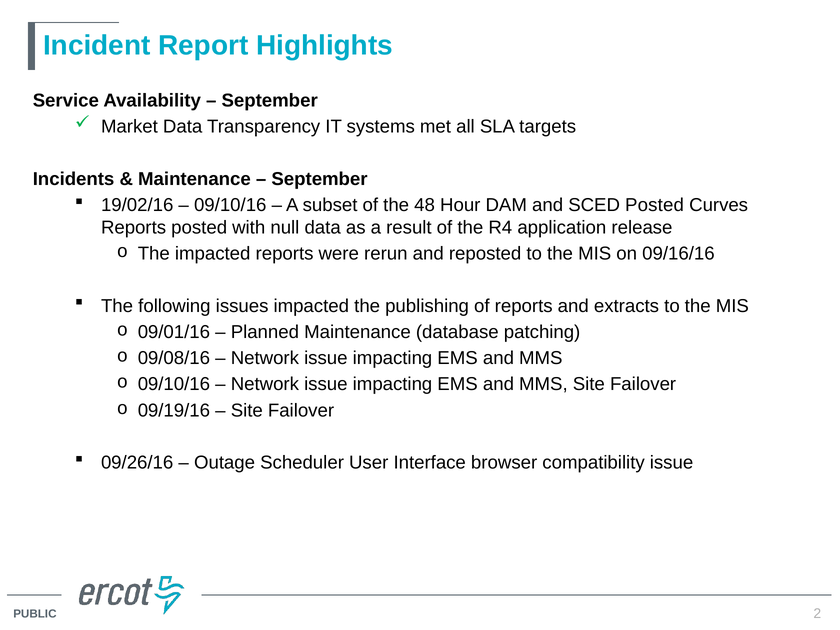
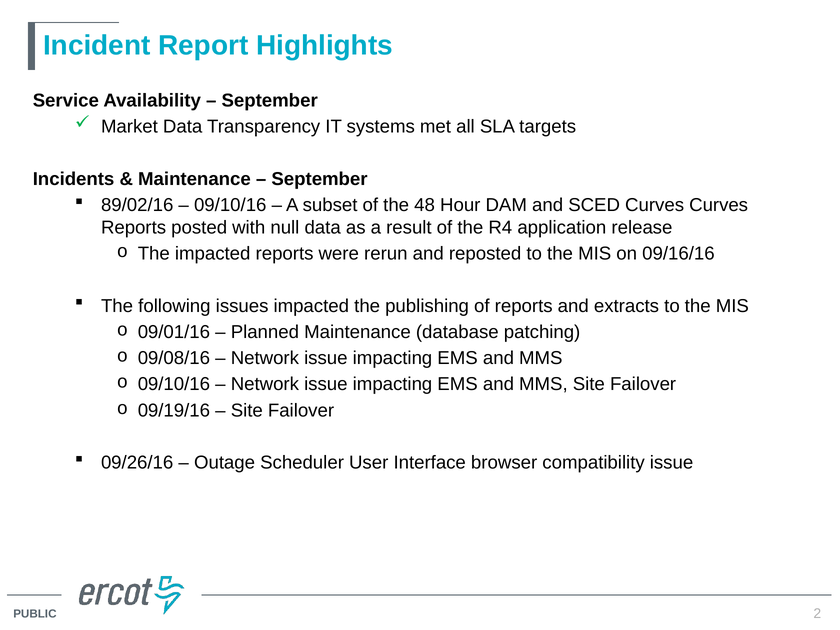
19/02/16: 19/02/16 -> 89/02/16 (137, 205)
SCED Posted: Posted -> Curves (655, 205)
